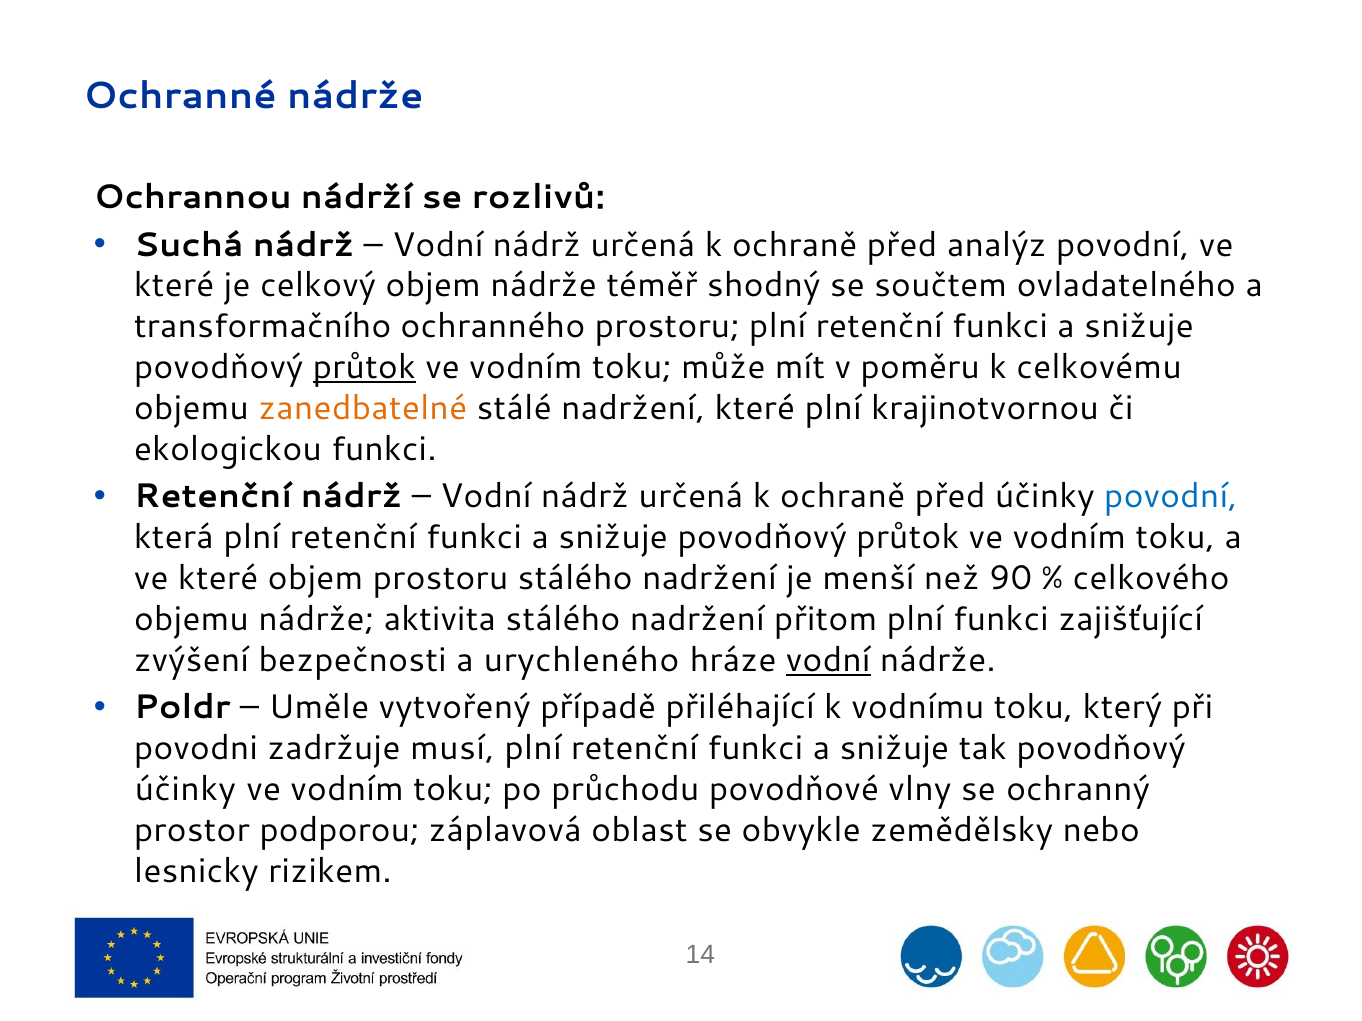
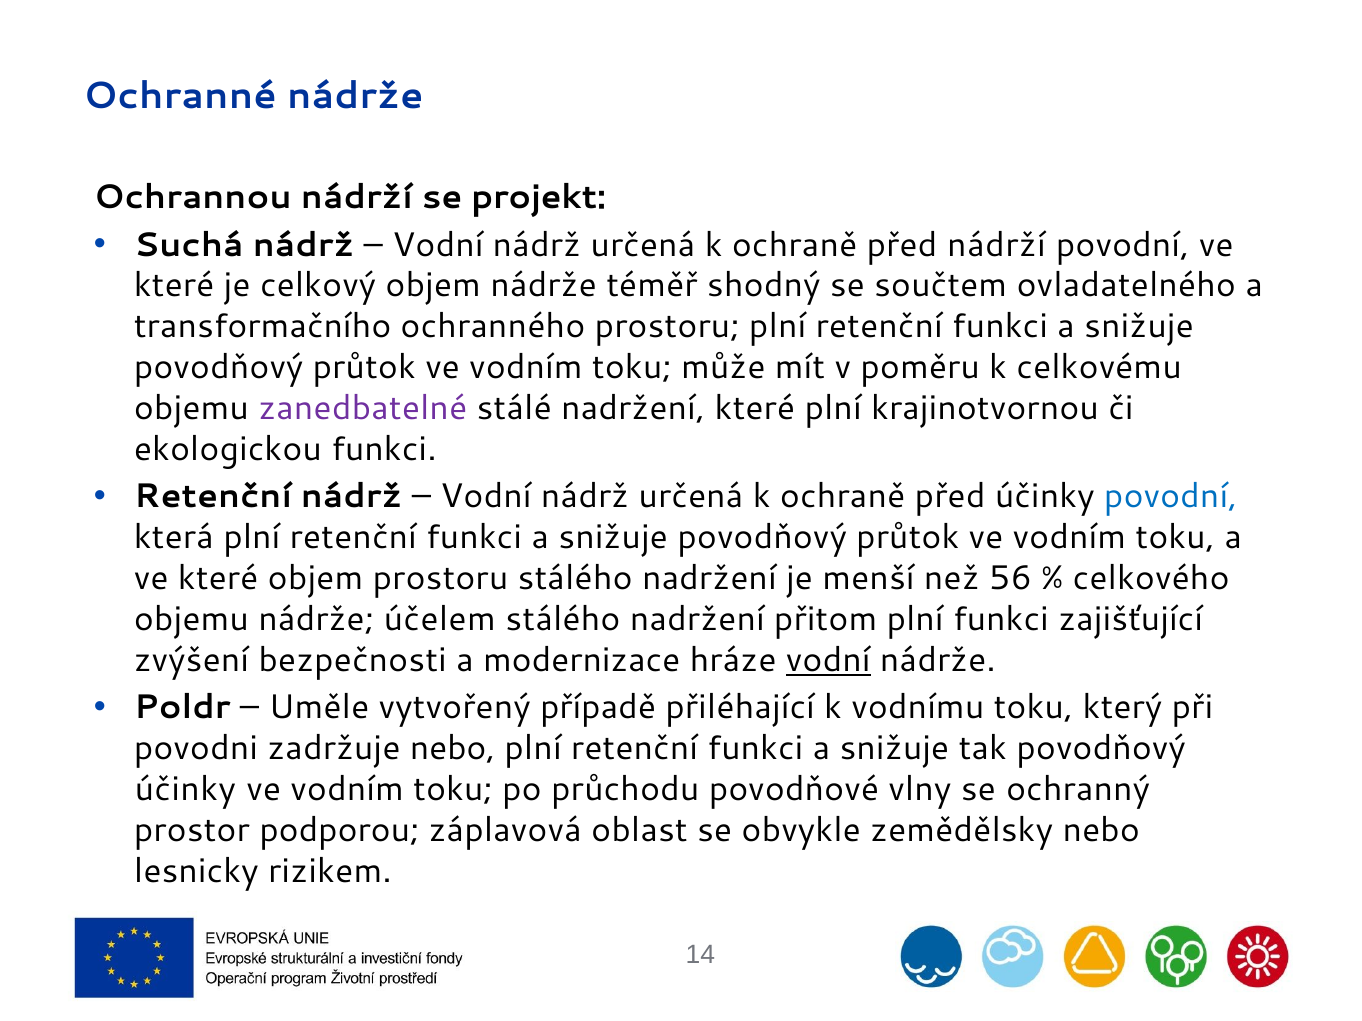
rozlivů: rozlivů -> projekt (539, 197)
před analýz: analýz -> nádrží (997, 245)
průtok underline: present -> none (364, 367)
zanedbatelné colour: orange -> purple (363, 408)
90: 90 -> 56 (1011, 579)
aktivita: aktivita -> účelem (440, 619)
urychleného: urychleného -> modernizace (582, 660)
zadržuje musí: musí -> nebo (453, 749)
